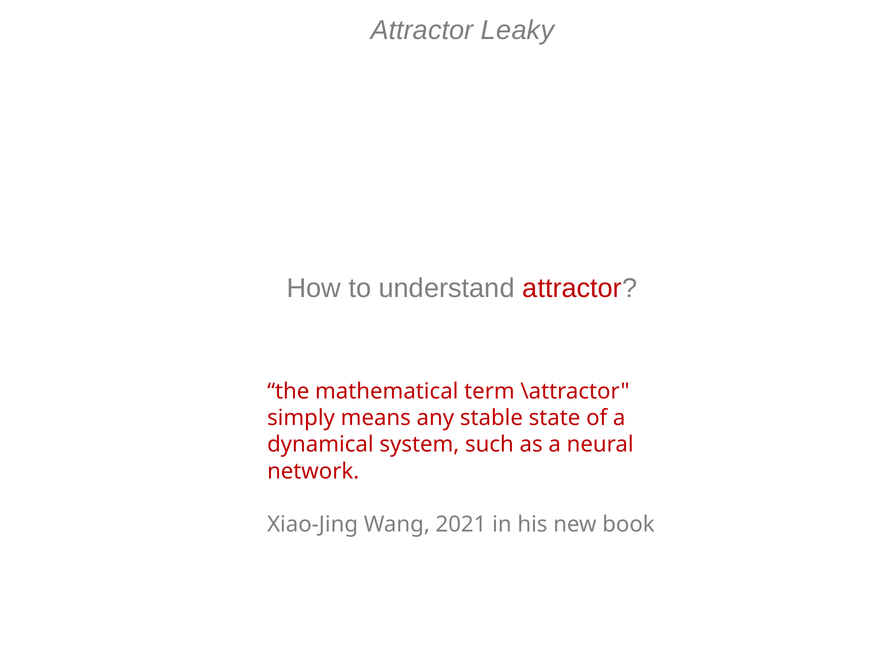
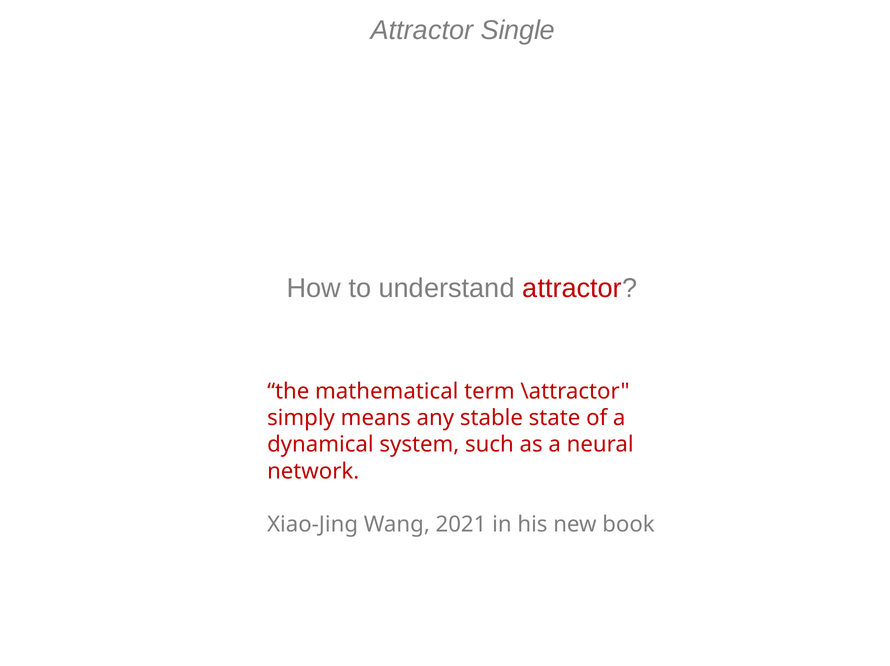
Leaky: Leaky -> Single (518, 30)
